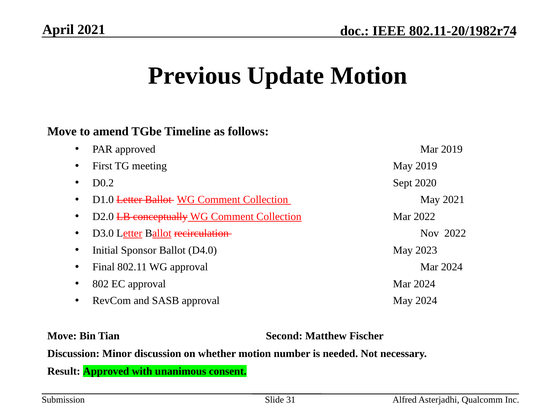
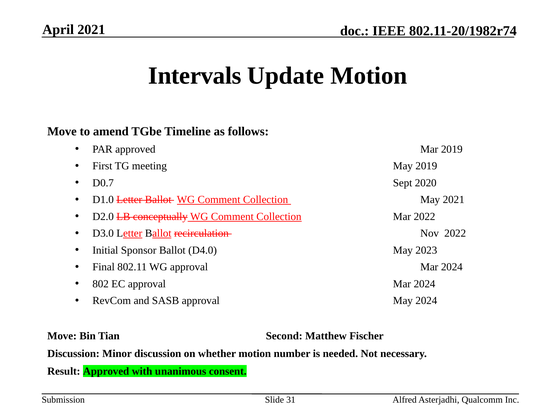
Previous: Previous -> Intervals (195, 76)
D0.2: D0.2 -> D0.7 (103, 183)
